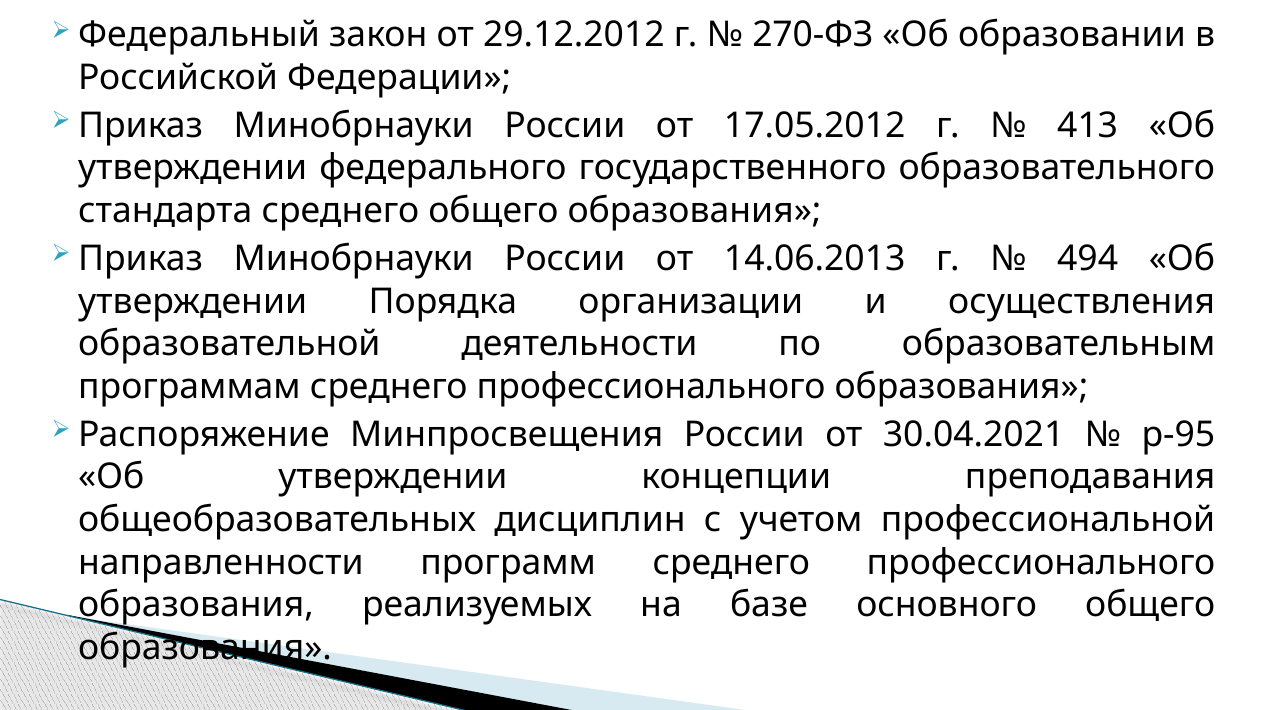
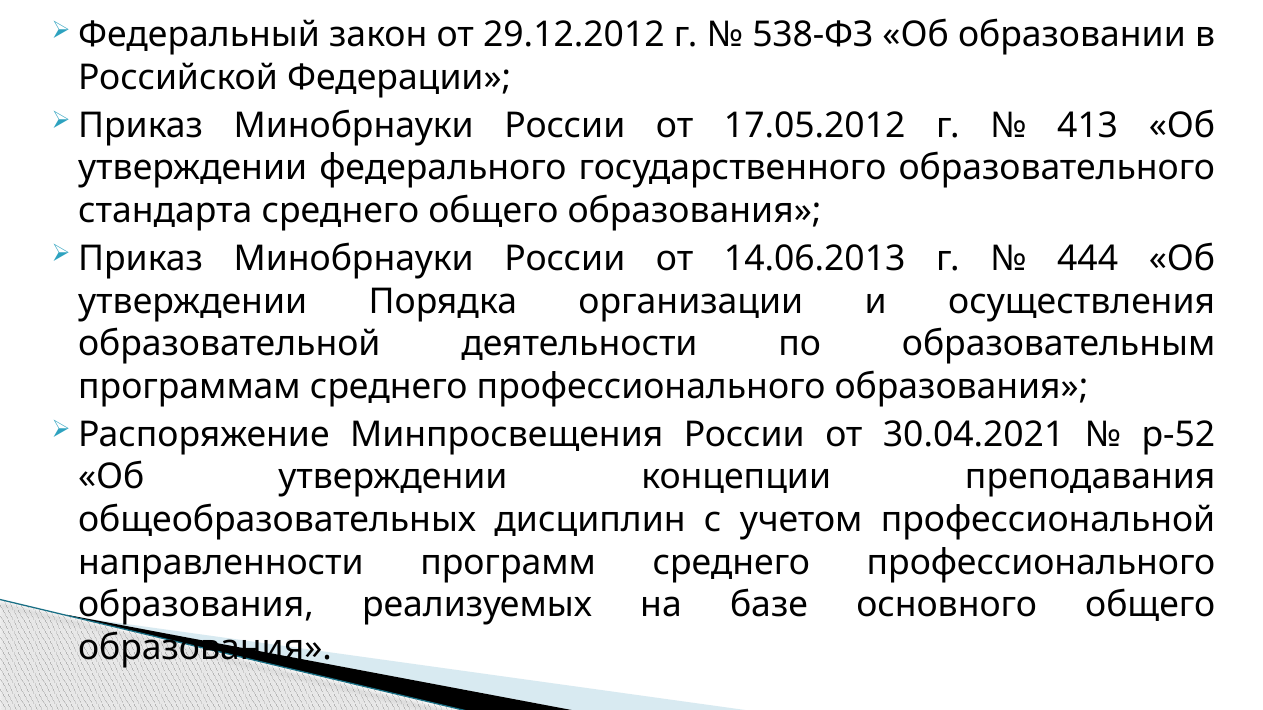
270-ФЗ: 270-ФЗ -> 538-ФЗ (813, 35)
494: 494 -> 444 (1088, 259)
р-95: р-95 -> р-52 (1178, 435)
